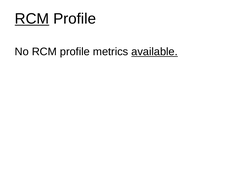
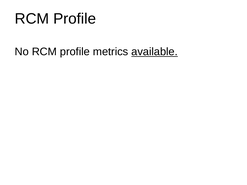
RCM underline: present -> none (32, 19)
